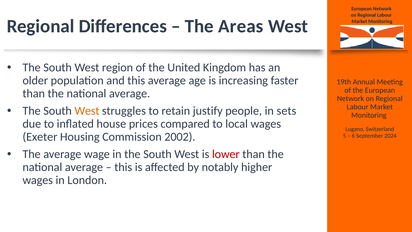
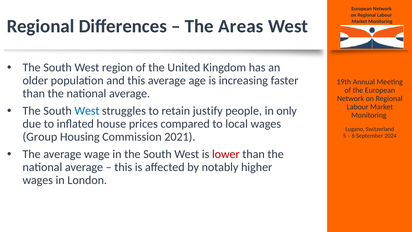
West colour: orange -> blue (87, 111)
sets: sets -> only (287, 111)
Exeter: Exeter -> Group (40, 137)
2002: 2002 -> 2021 (180, 137)
